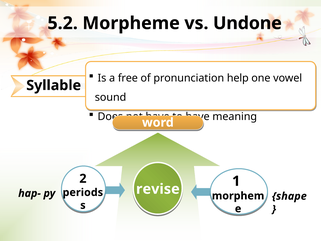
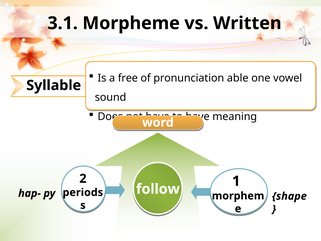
5.2: 5.2 -> 3.1 (63, 23)
Undone: Undone -> Written (247, 23)
help: help -> able (238, 78)
revise: revise -> follow (158, 189)
